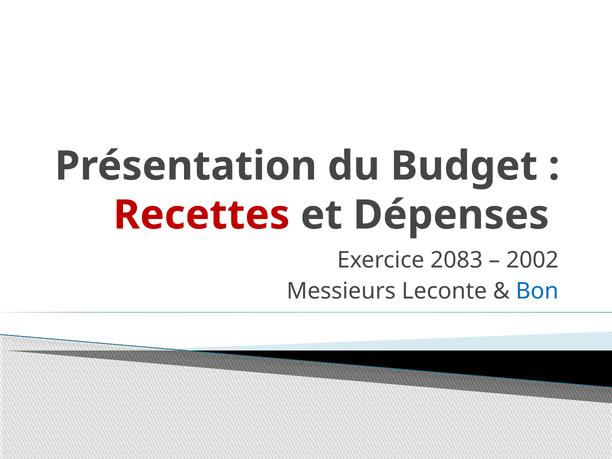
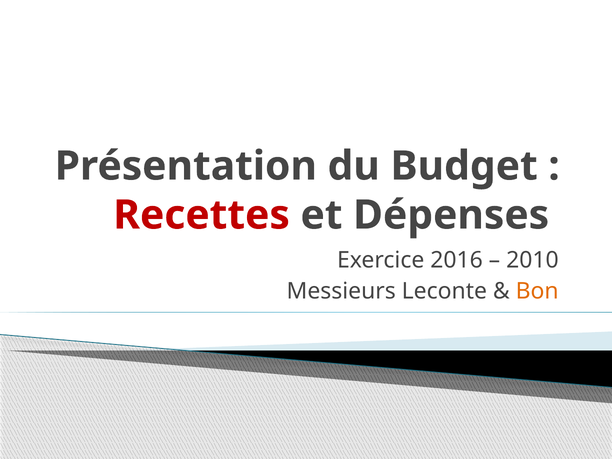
2083: 2083 -> 2016 (457, 260)
2002: 2002 -> 2010 (532, 260)
Bon colour: blue -> orange (537, 291)
